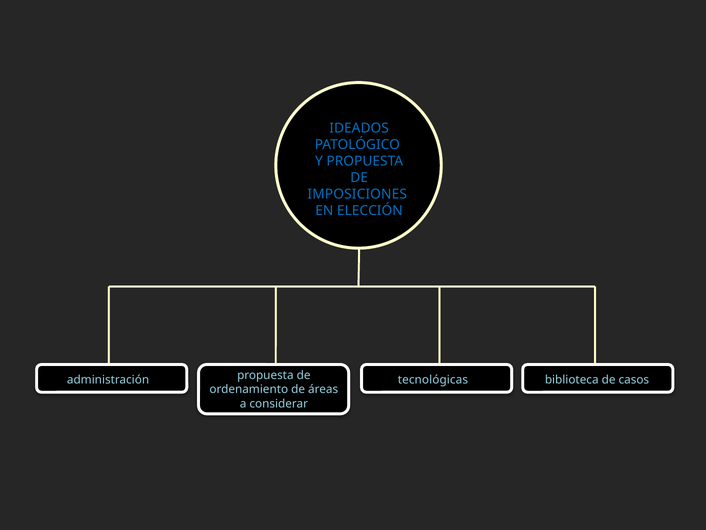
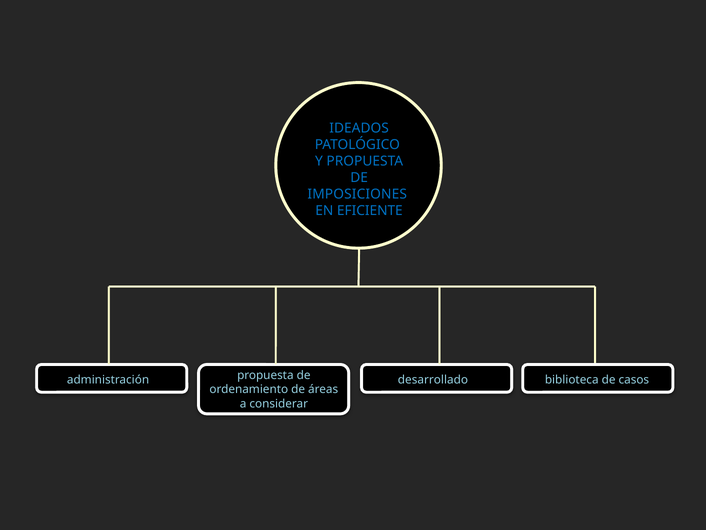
ELECCIÓN: ELECCIÓN -> EFICIENTE (370, 211)
tecnológicas: tecnológicas -> desarrollado (433, 380)
